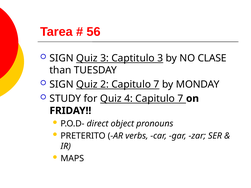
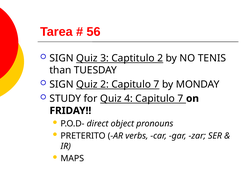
Captitulo 3: 3 -> 2 (160, 58)
CLASE: CLASE -> TENIS (212, 58)
